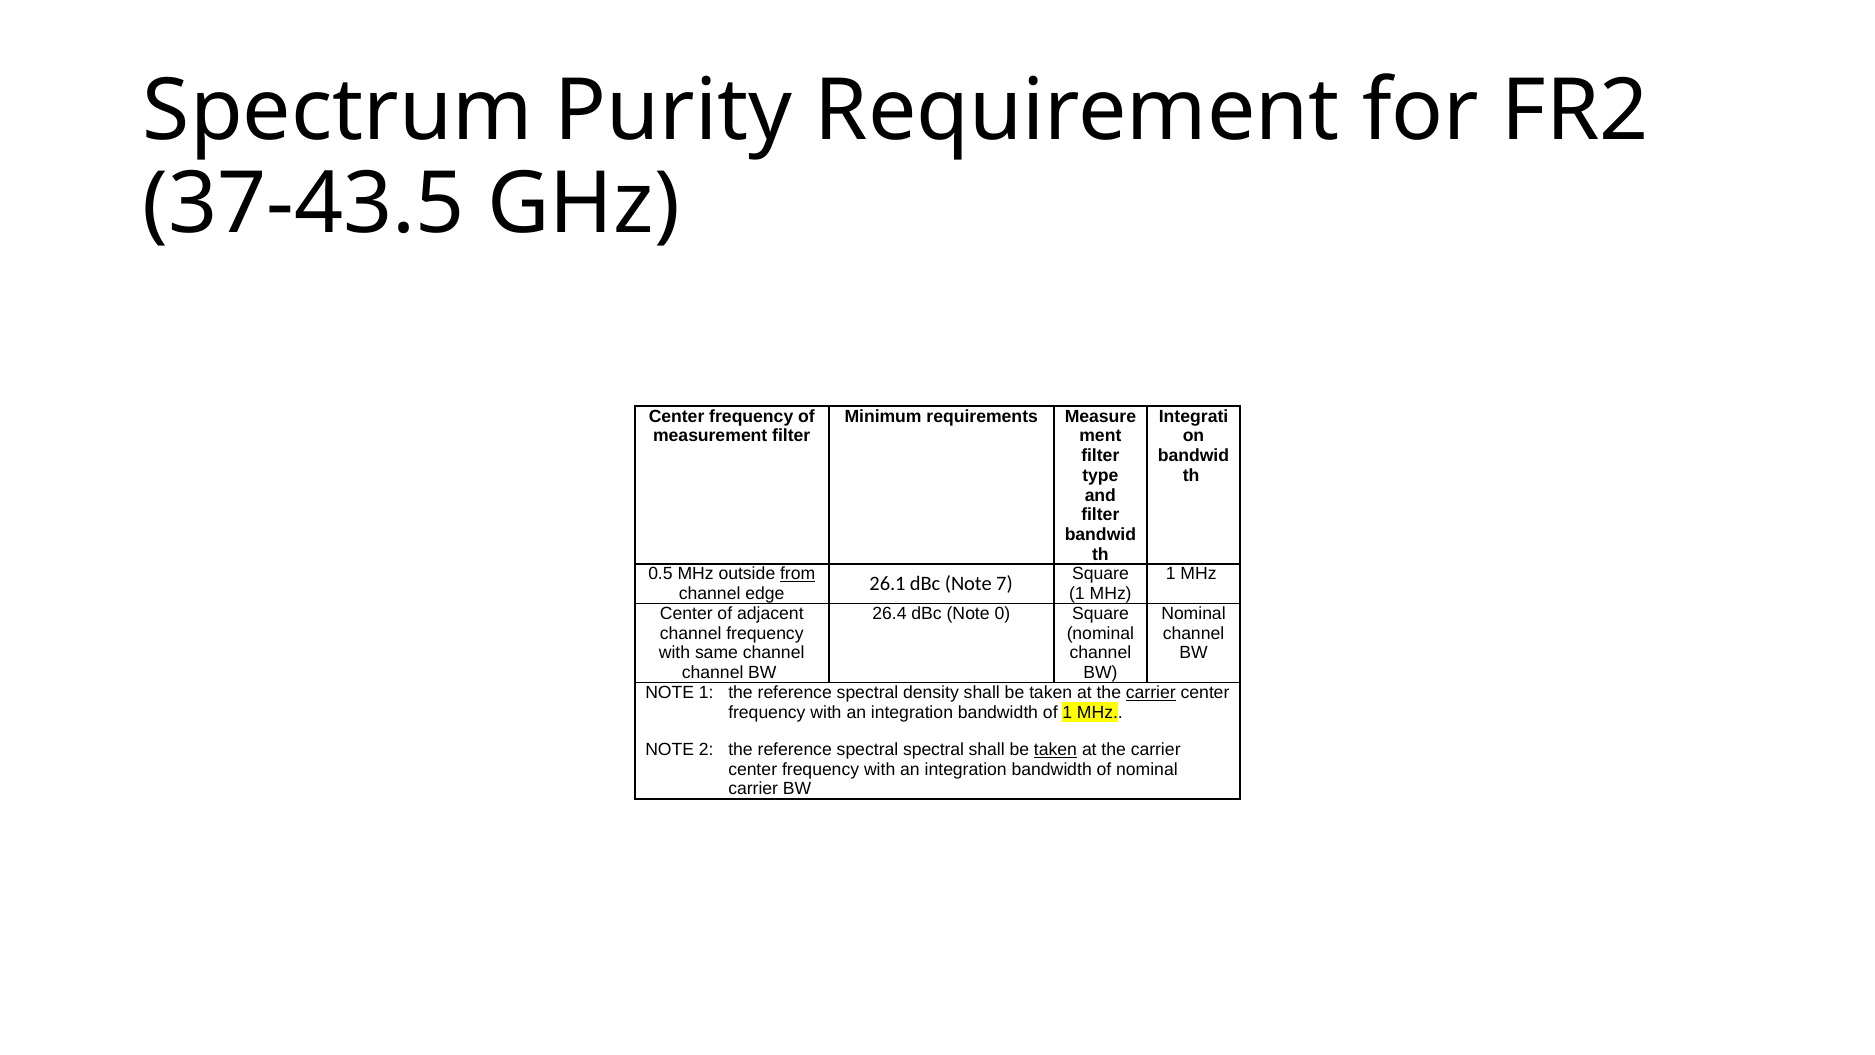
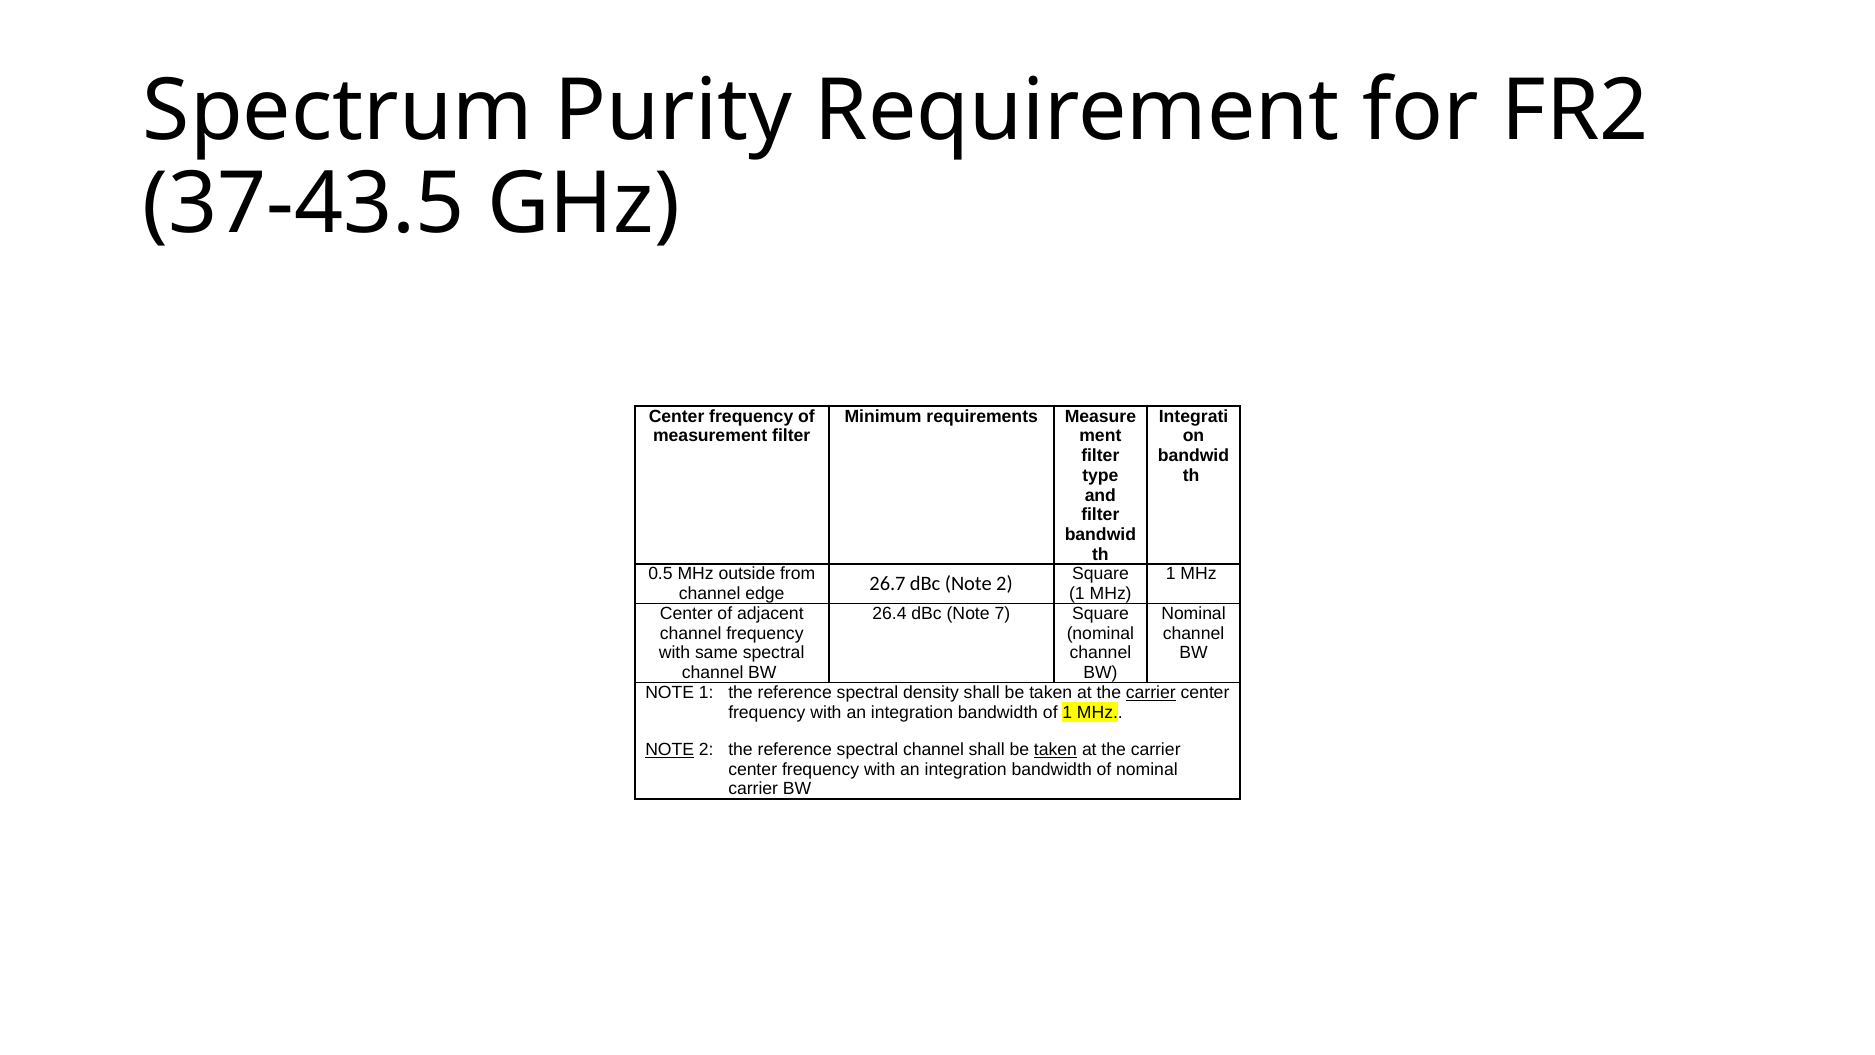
from underline: present -> none (798, 574)
26.1: 26.1 -> 26.7 (888, 584)
dBc Note 7: 7 -> 2 (1005, 584)
0: 0 -> 7 (1002, 613)
same channel: channel -> spectral (774, 653)
NOTE underline: none -> present (670, 749)
reference spectral spectral: spectral -> channel (934, 749)
